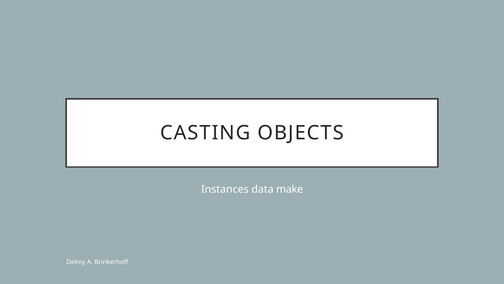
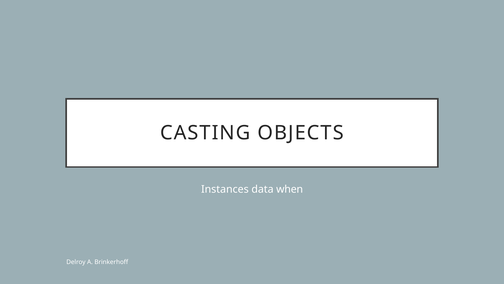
make: make -> when (290, 189)
